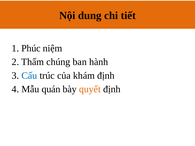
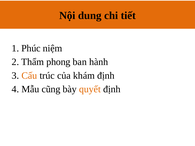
chúng: chúng -> phong (58, 62)
Cấu colour: blue -> orange (29, 76)
quán: quán -> cũng (51, 89)
